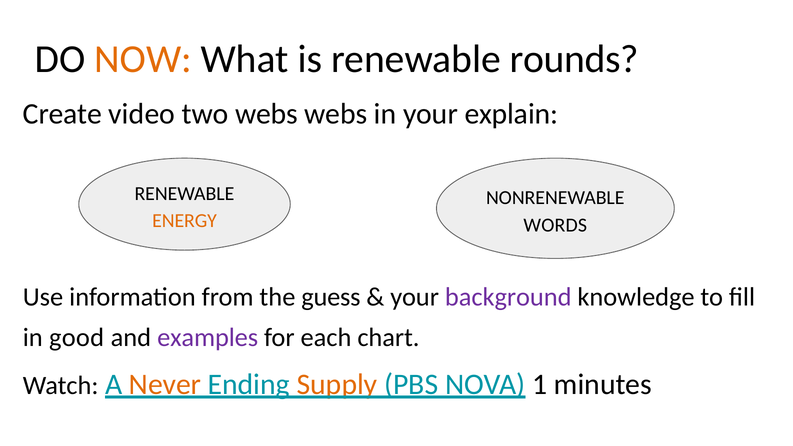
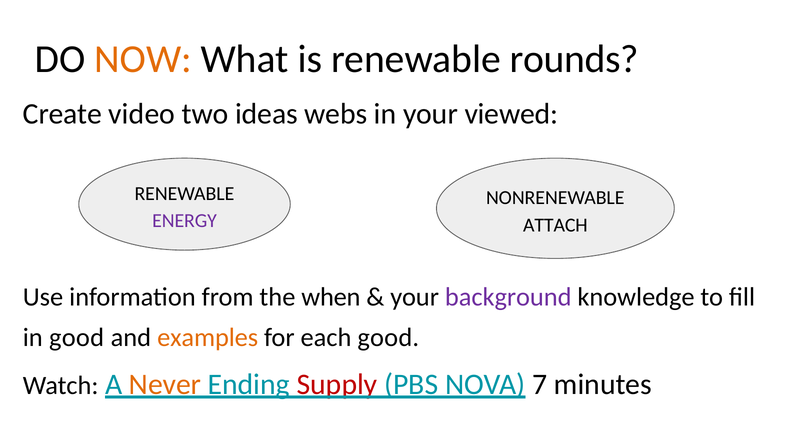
two webs: webs -> ideas (267, 114)
explain: explain -> viewed (511, 114)
ENERGY colour: orange -> purple (185, 221)
WORDS: WORDS -> ATTACH (555, 225)
guess: guess -> when (331, 297)
examples colour: purple -> orange (208, 338)
each chart: chart -> good (388, 338)
Supply colour: orange -> red (337, 384)
1: 1 -> 7 (540, 384)
